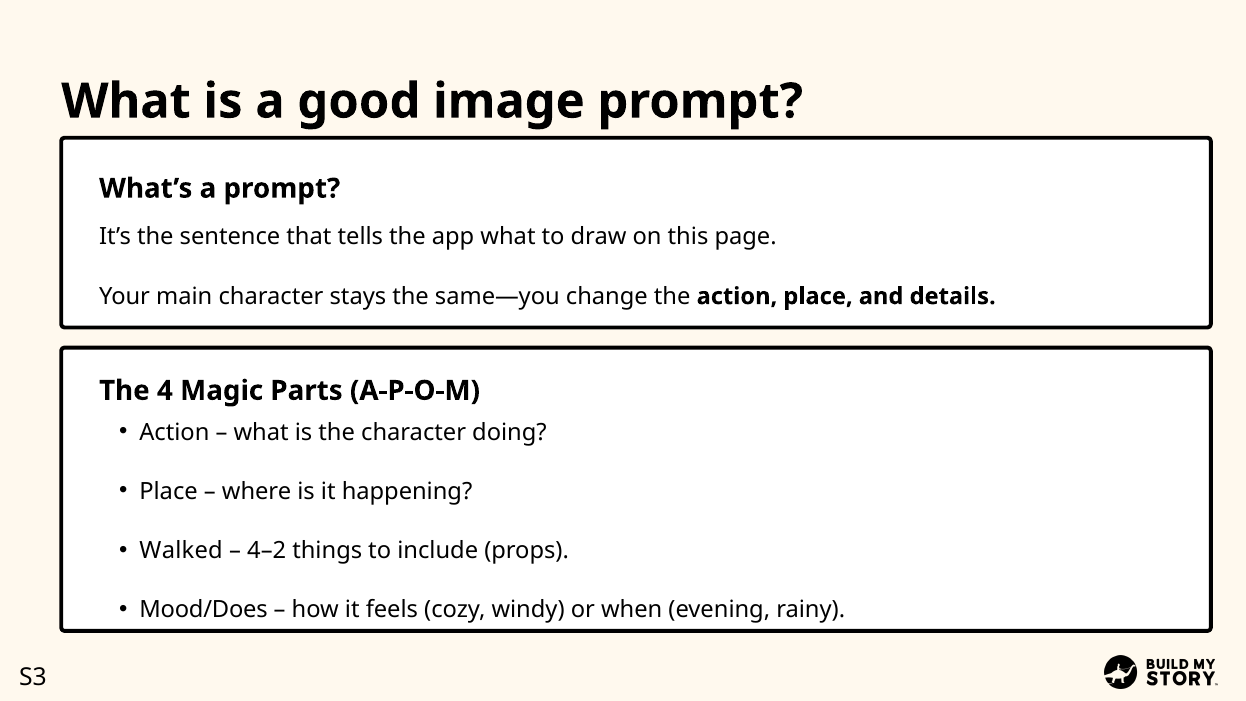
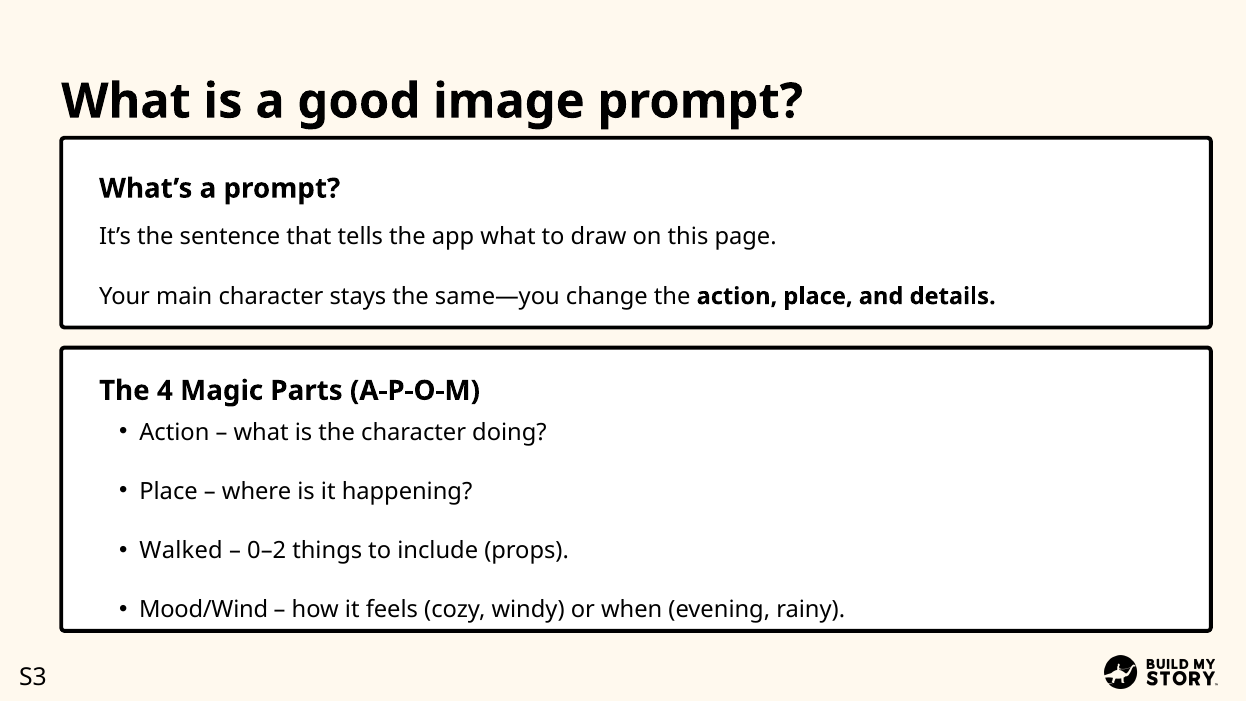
4–2: 4–2 -> 0–2 (267, 551)
Mood/Does: Mood/Does -> Mood/Wind (204, 610)
